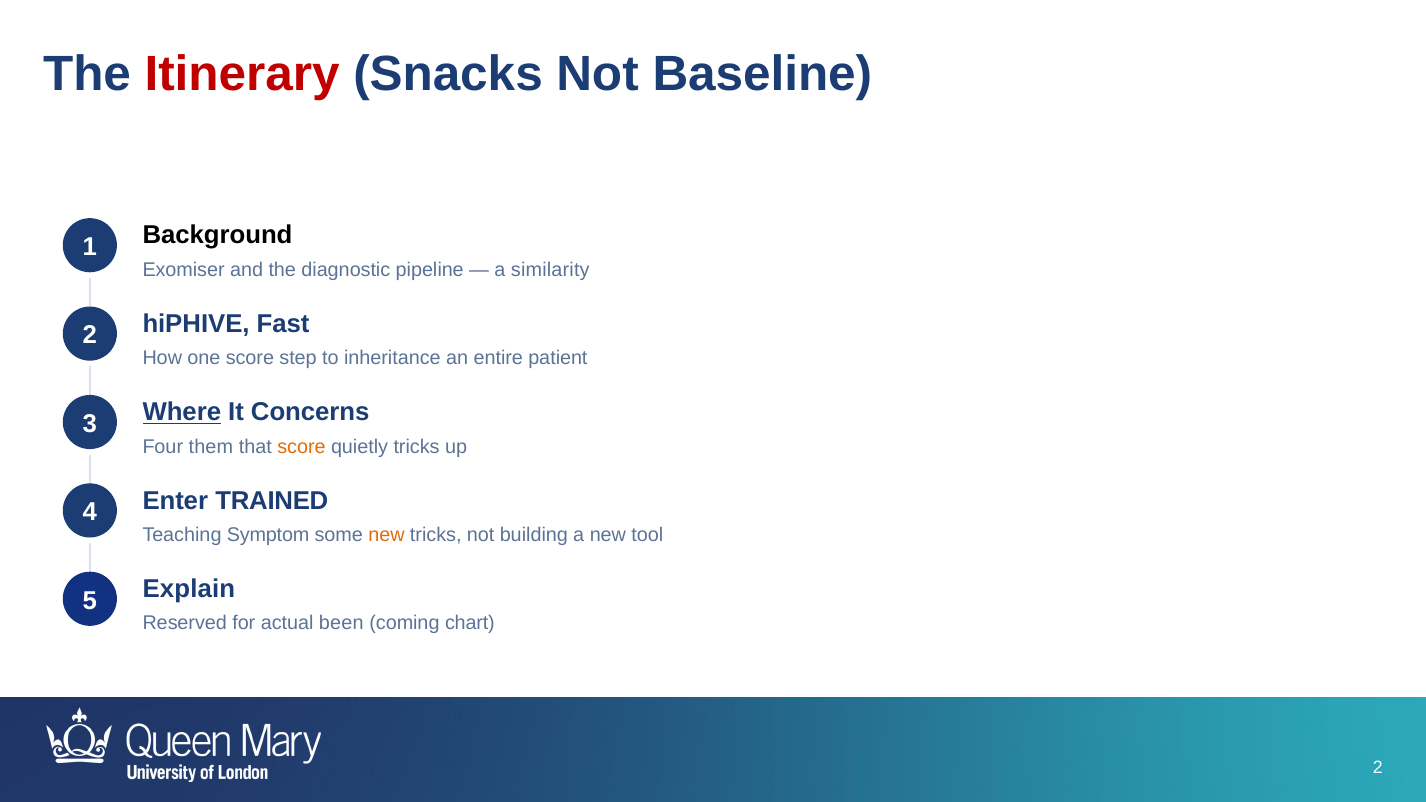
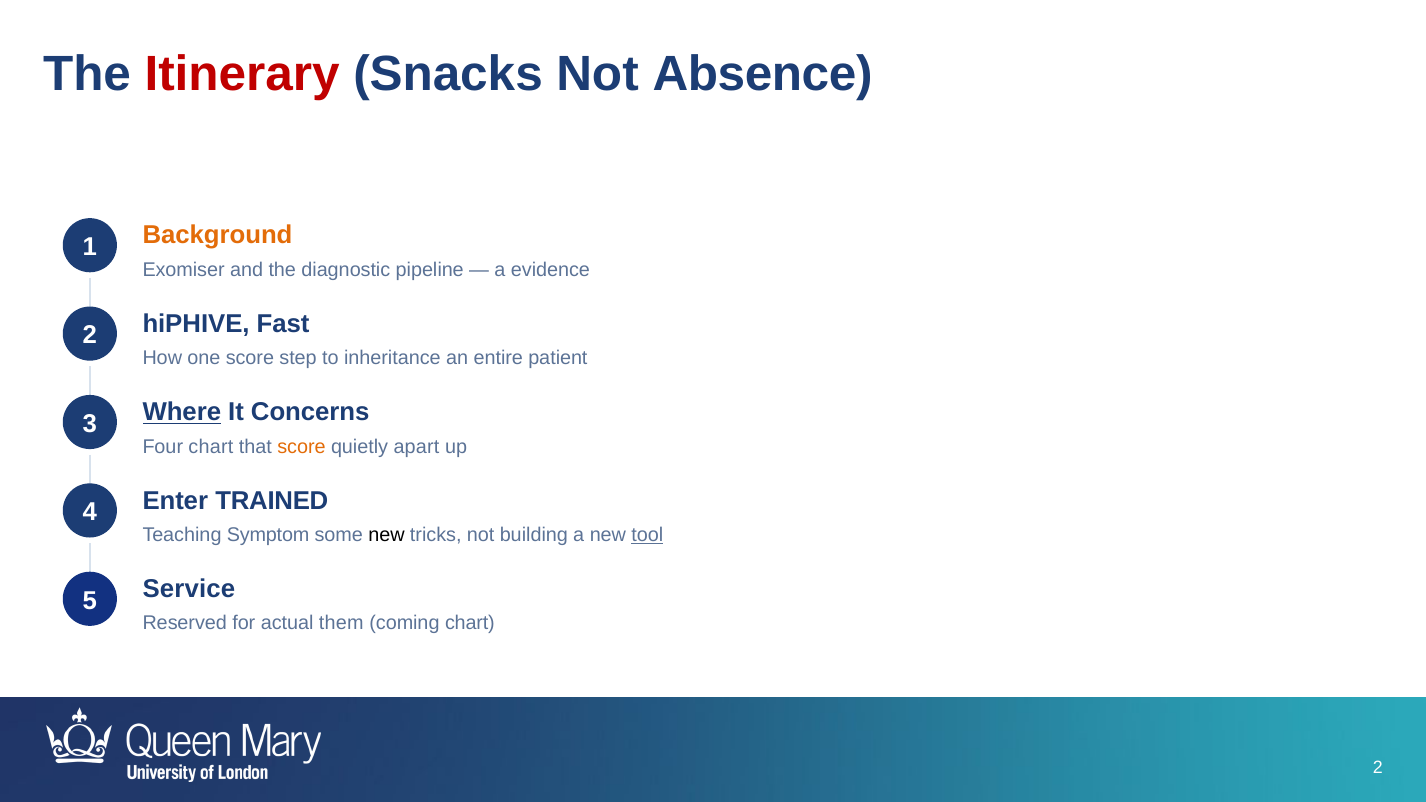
Baseline: Baseline -> Absence (763, 74)
Background colour: black -> orange (217, 235)
similarity: similarity -> evidence (550, 270)
Four them: them -> chart (211, 447)
quietly tricks: tricks -> apart (416, 447)
new colour: orange -> black (386, 535)
tool underline: none -> present (647, 535)
Explain: Explain -> Service (189, 589)
been: been -> them (341, 624)
